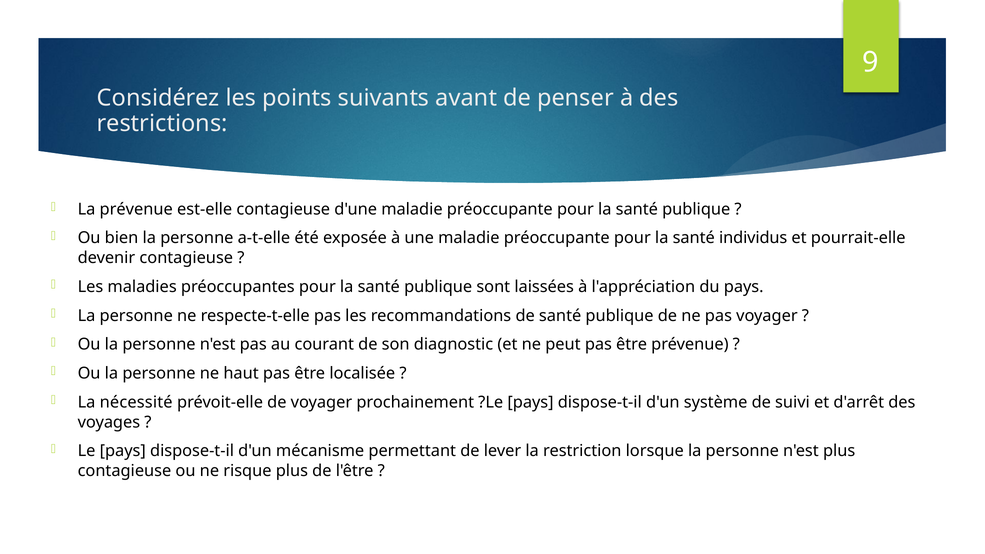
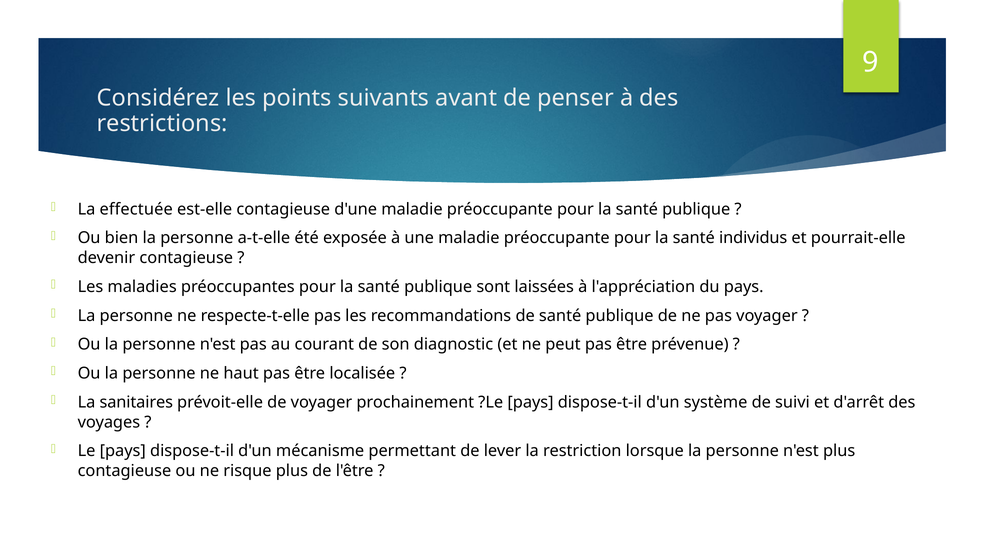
La prévenue: prévenue -> effectuée (136, 209)
nécessité: nécessité -> sanitaires (136, 402)
